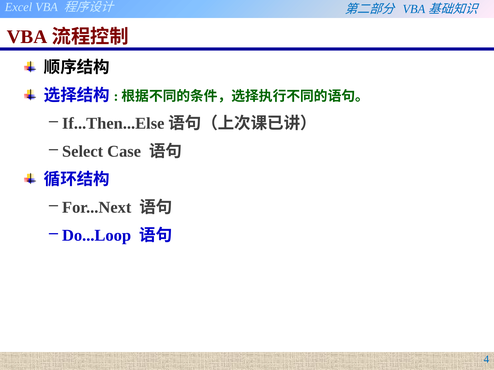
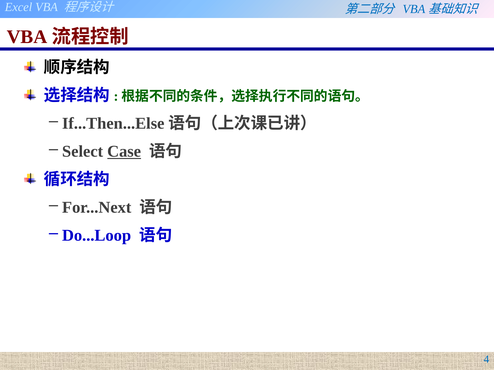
Case underline: none -> present (124, 152)
